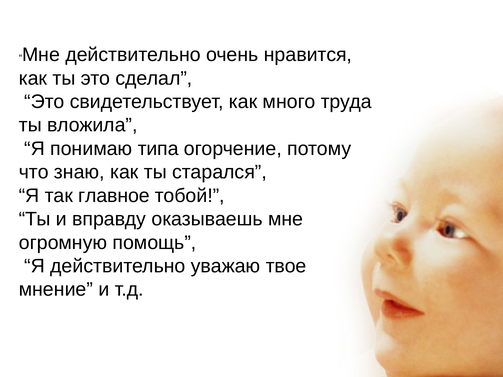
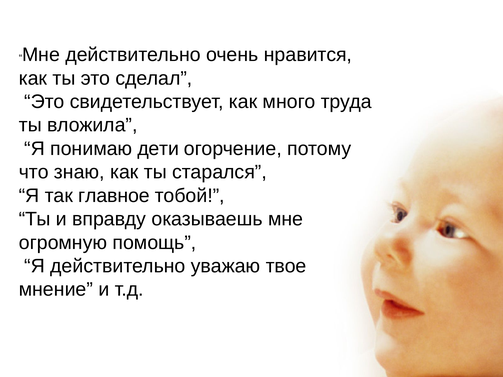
типа: типа -> дети (158, 149)
